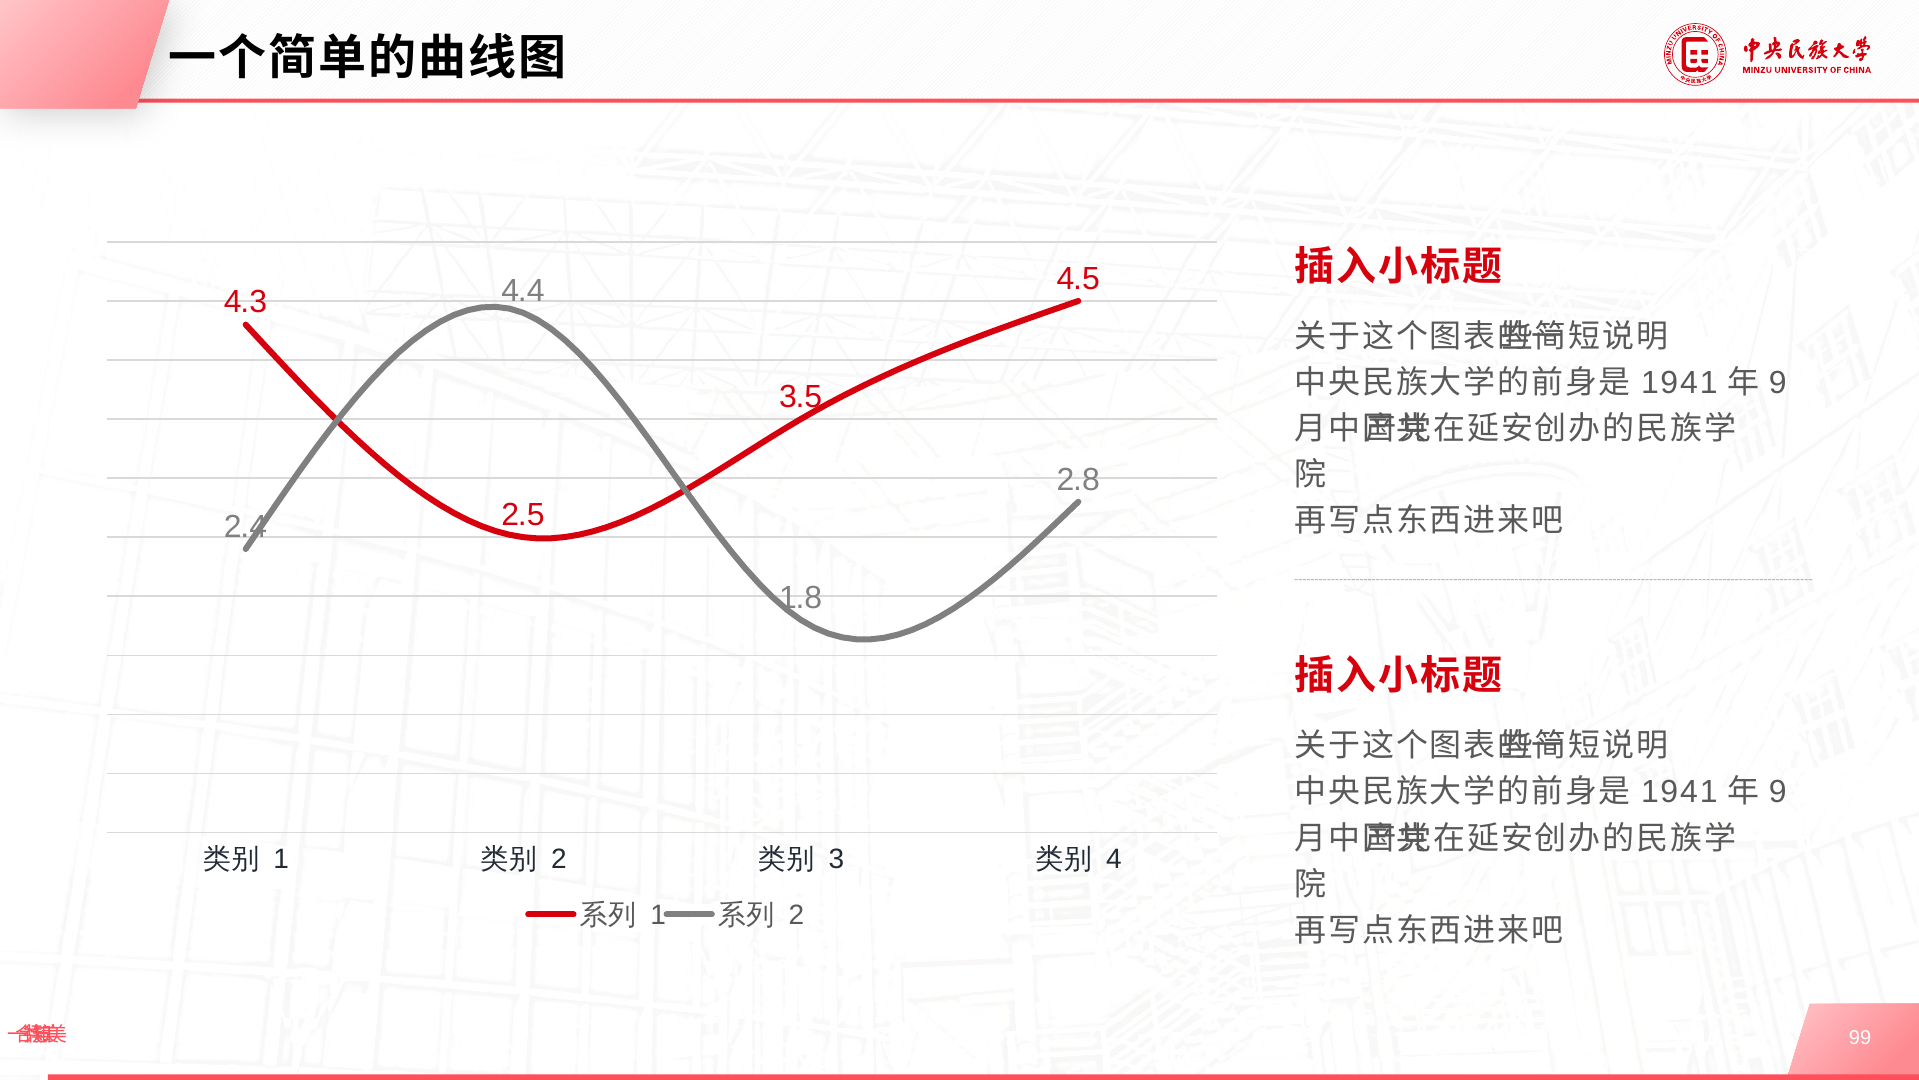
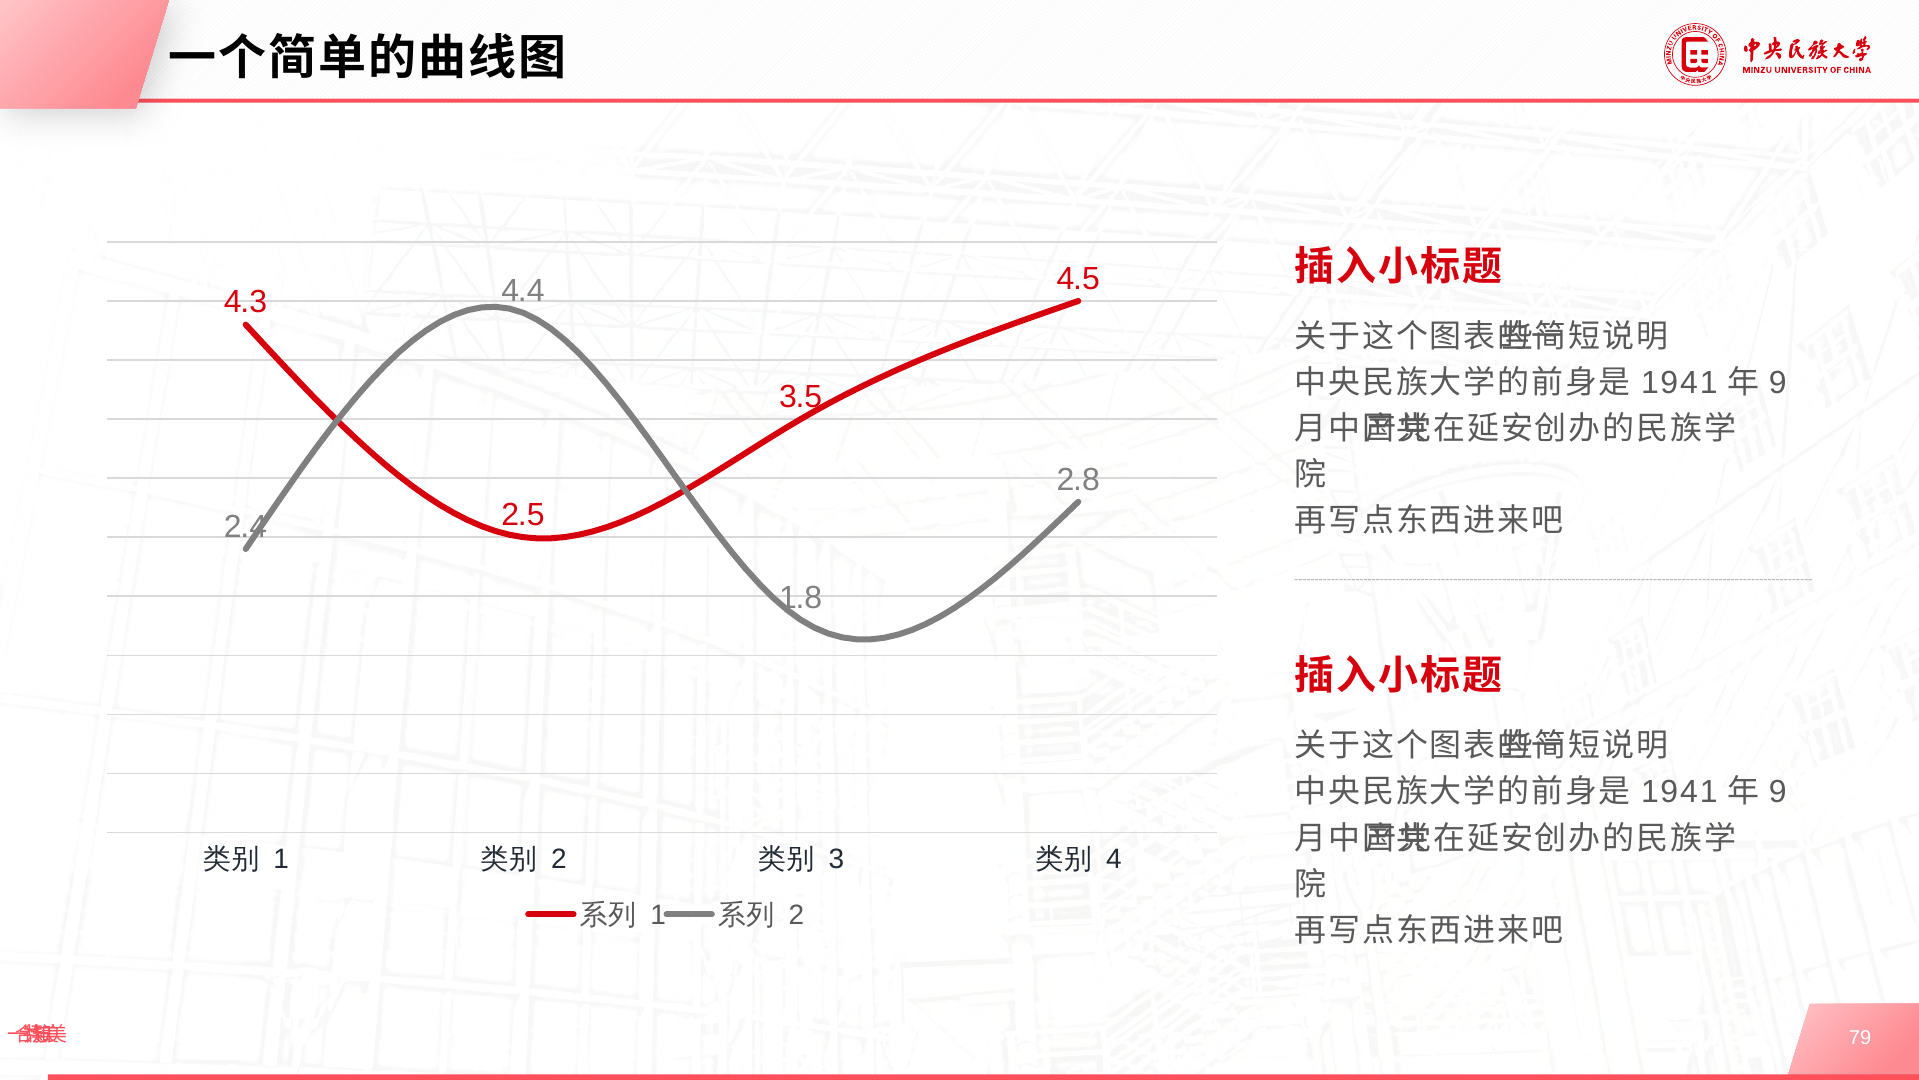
99: 99 -> 79 (1860, 1037)
